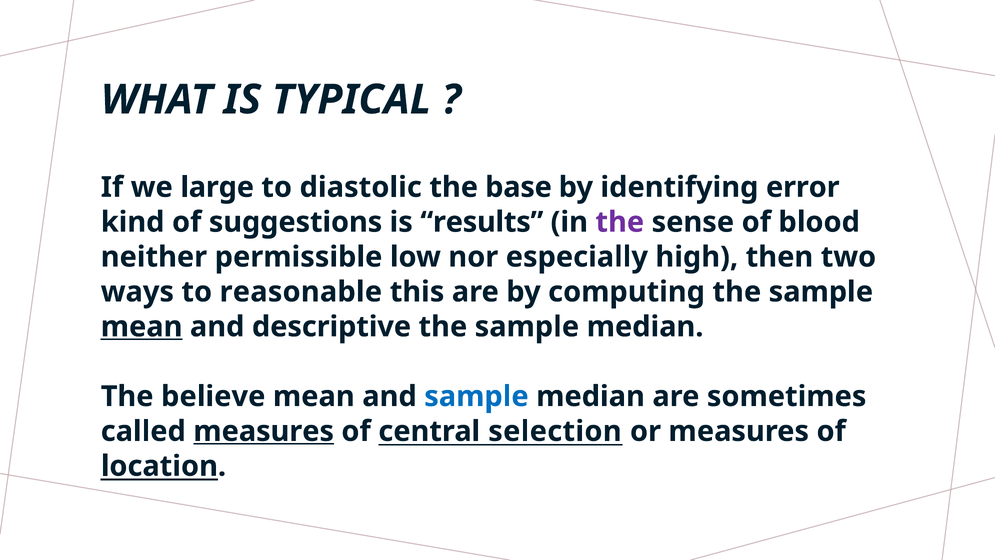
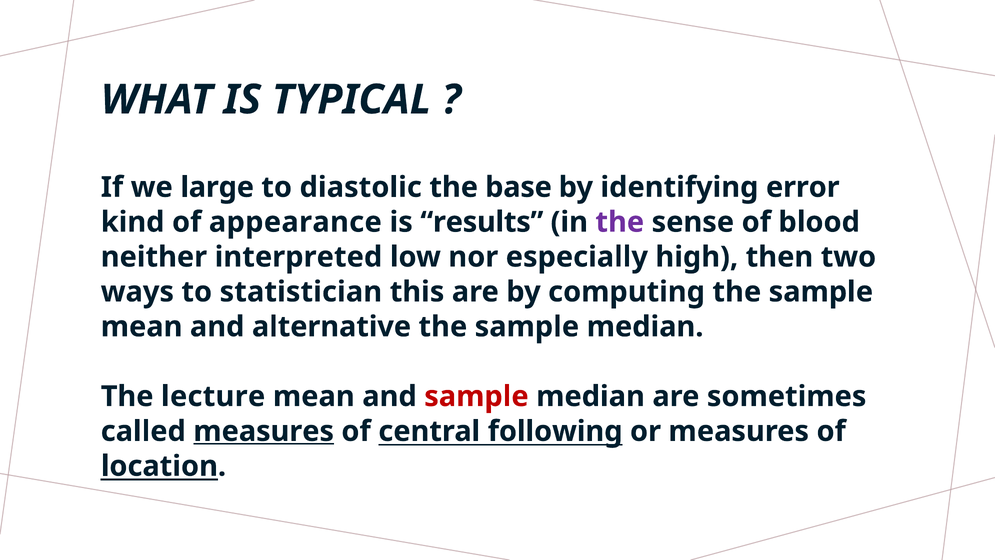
suggestions: suggestions -> appearance (295, 222)
permissible: permissible -> interpreted (298, 257)
reasonable: reasonable -> statistician (301, 292)
mean underline: present -> none (142, 327)
descriptive: descriptive -> alternative (332, 327)
believe: believe -> lecture (213, 396)
sample colour: blue -> red (476, 396)
selection: selection -> following (555, 431)
